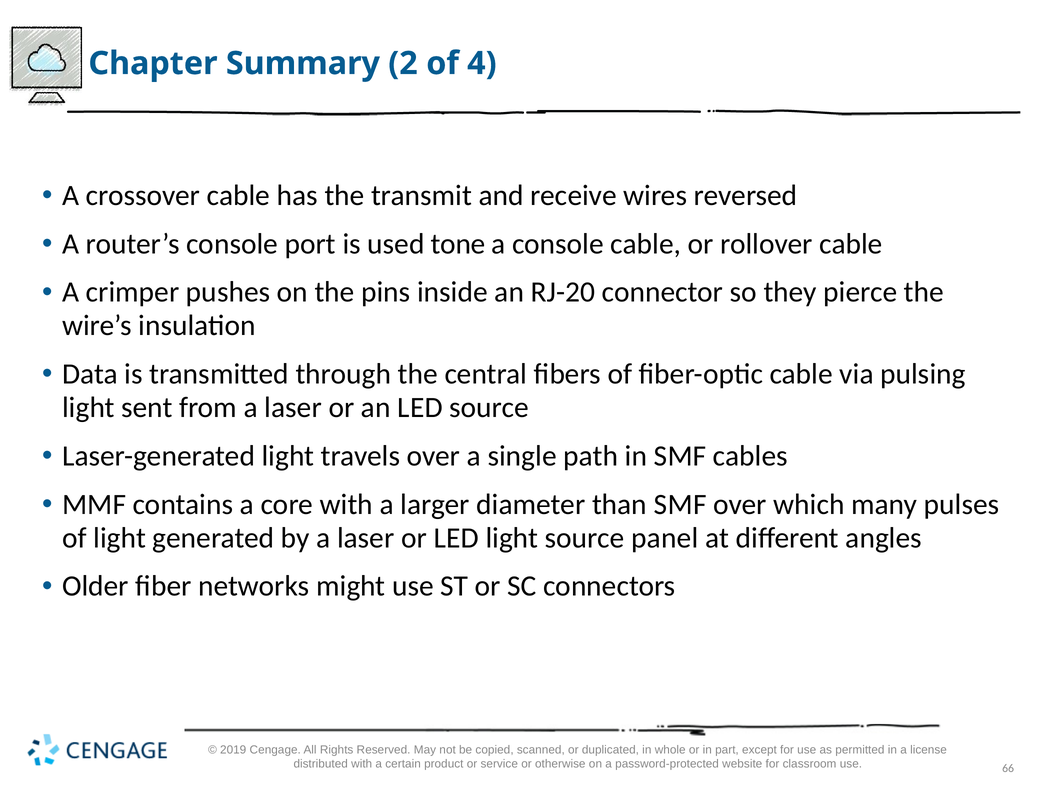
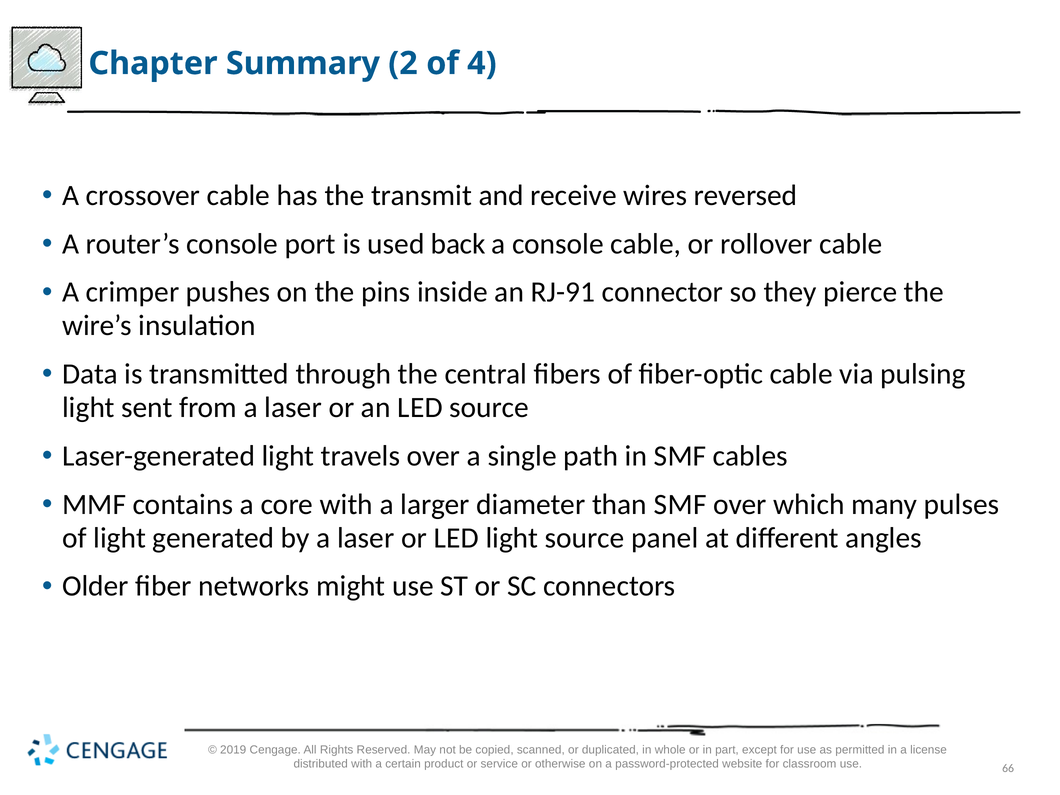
tone: tone -> back (458, 244)
RJ-20: RJ-20 -> RJ-91 (563, 292)
